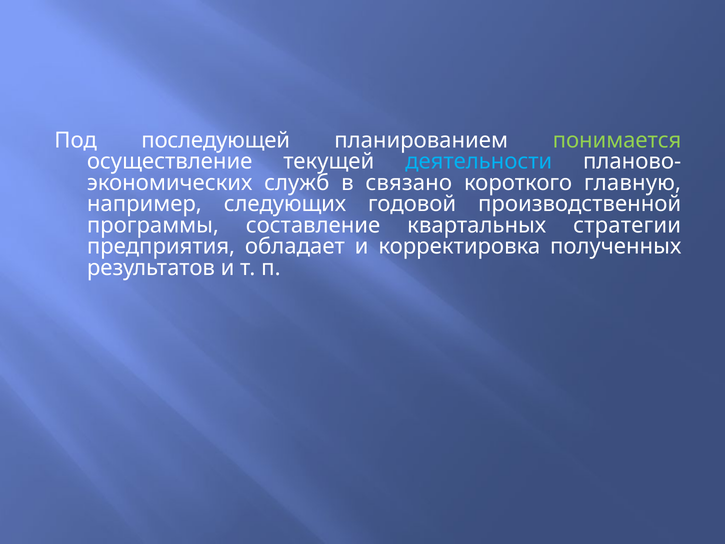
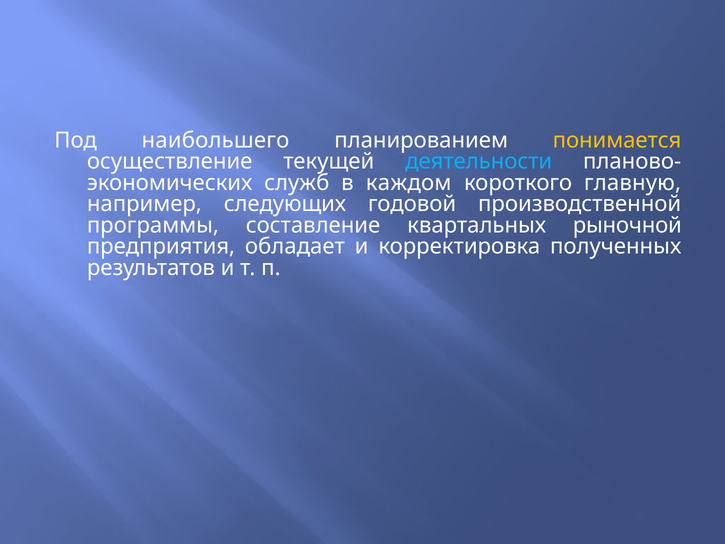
последующей: последующей -> наибольшего (215, 140)
понимается colour: light green -> yellow (617, 140)
связано: связано -> каждом (409, 183)
стратегии: стратегии -> рыночной (627, 225)
